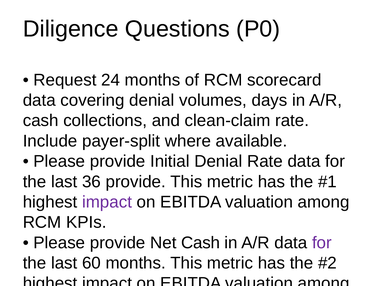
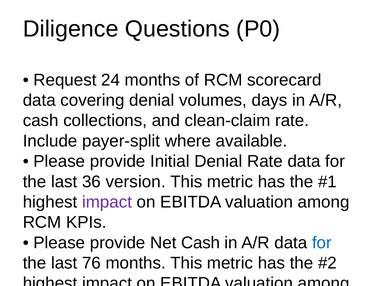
36 provide: provide -> version (136, 182)
for colour: purple -> blue (322, 242)
60: 60 -> 76 (92, 263)
